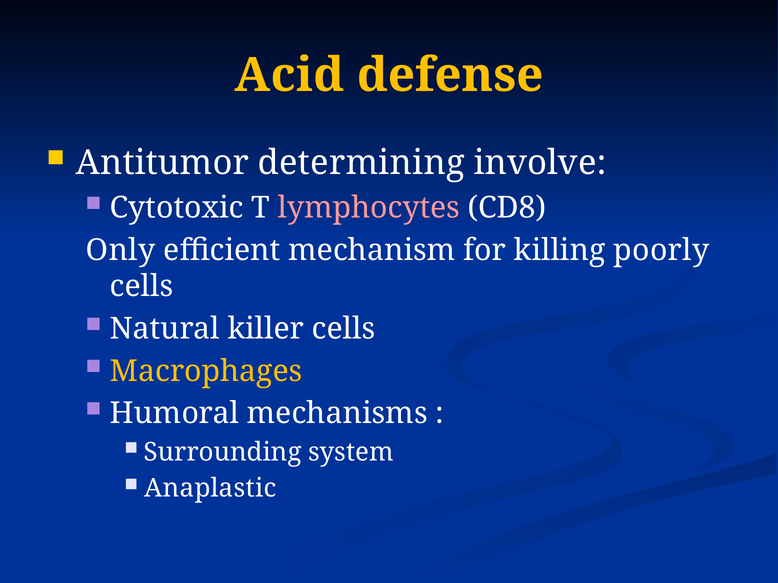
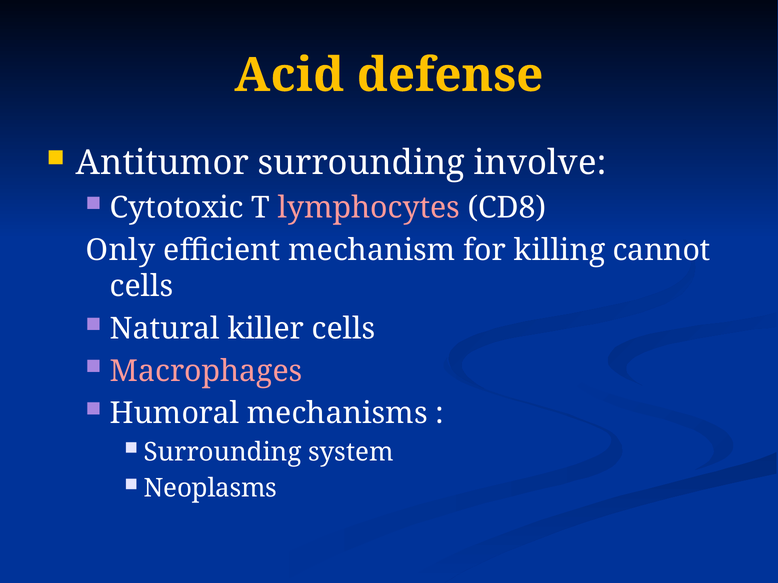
Antitumor determining: determining -> surrounding (361, 163)
poorly: poorly -> cannot (662, 250)
Macrophages colour: yellow -> pink (206, 371)
Anaplastic: Anaplastic -> Neoplasms (211, 489)
